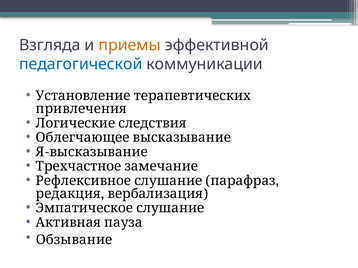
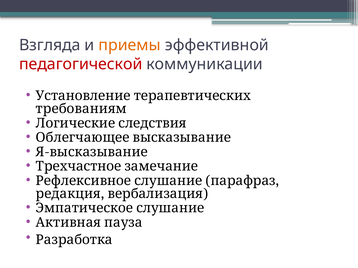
педагогической colour: blue -> red (81, 64)
привлечения: привлечения -> требованиям (81, 109)
Обзывание: Обзывание -> Разработка (74, 240)
